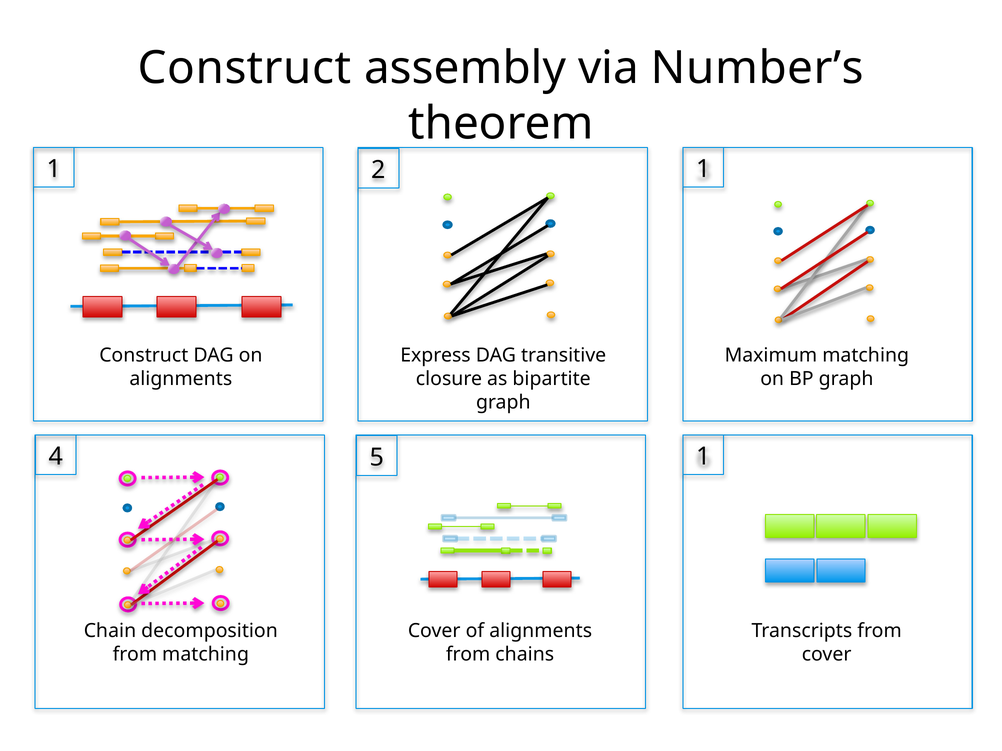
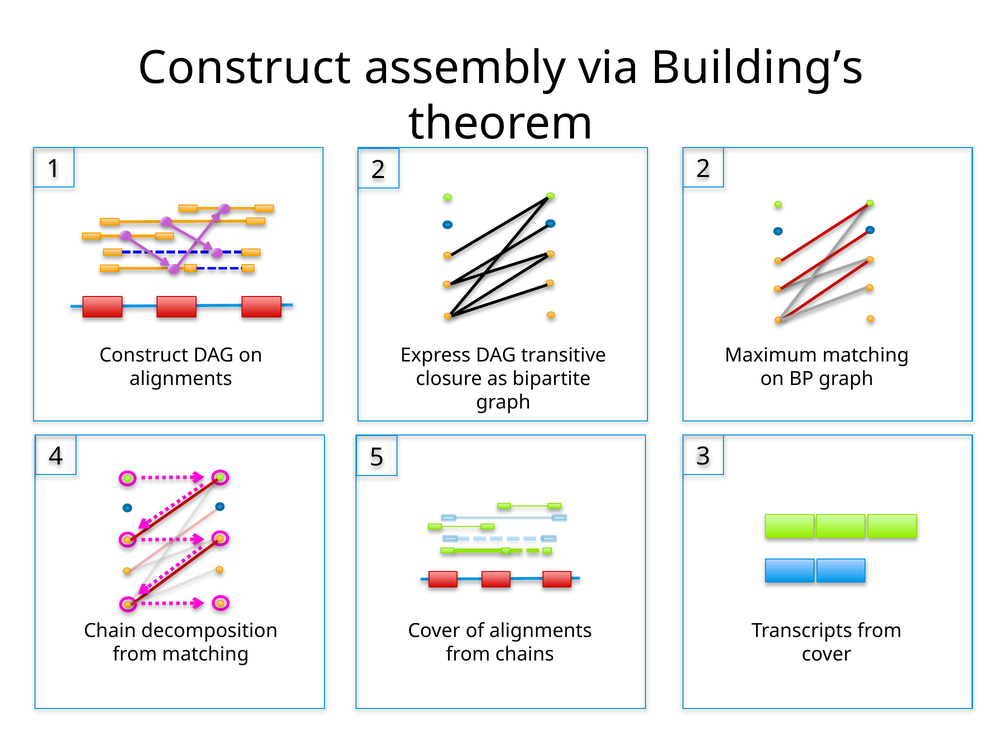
Number’s: Number’s -> Building’s (757, 68)
2 1: 1 -> 2 (703, 169)
5 1: 1 -> 3 (703, 457)
